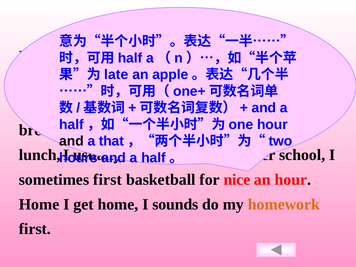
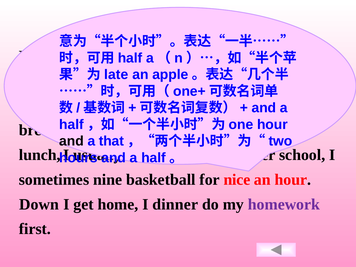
sometimes first: first -> nine (108, 180)
Home: Home -> Down (39, 204)
sounds: sounds -> dinner (175, 204)
homework colour: orange -> purple (284, 204)
